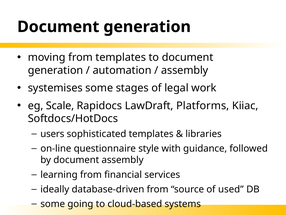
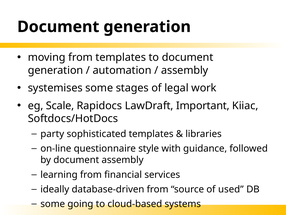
Platforms: Platforms -> Important (203, 105)
users: users -> party (52, 134)
